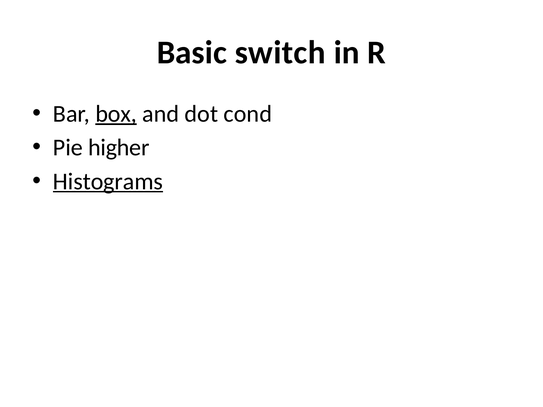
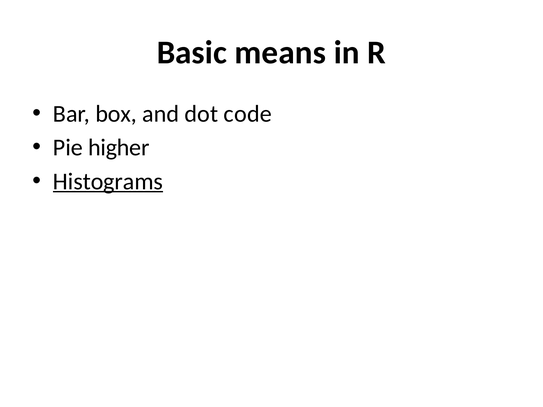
switch: switch -> means (280, 53)
box underline: present -> none (116, 114)
cond: cond -> code (248, 114)
